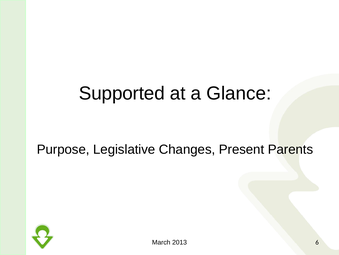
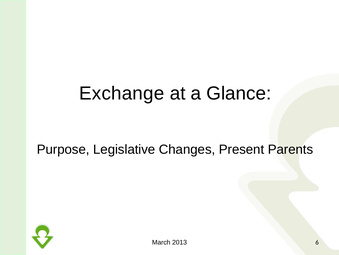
Supported: Supported -> Exchange (122, 93)
